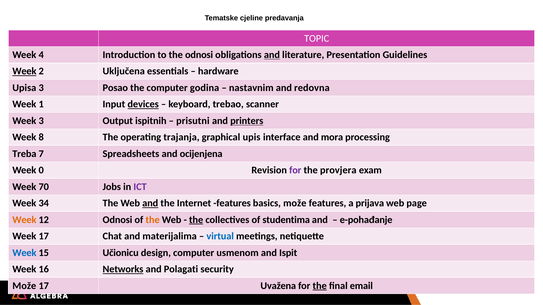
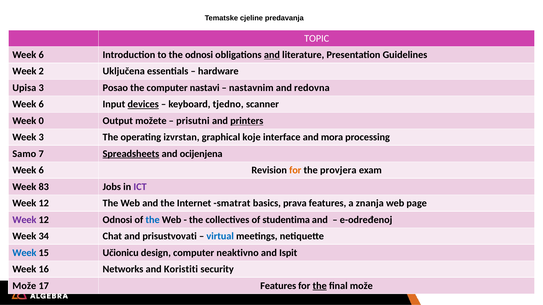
4: 4 -> 6 (41, 55)
Week underline: present -> none (24, 71)
godina: godina -> nastavi (205, 88)
1: 1 -> 6 (41, 104)
trebao: trebao -> tjedno (228, 104)
Week 3: 3 -> 0 (41, 121)
ispitnih: ispitnih -> možete (151, 121)
Week 8: 8 -> 3 (41, 137)
trajanja: trajanja -> izvrstan (181, 137)
upis: upis -> koje (252, 137)
Treba: Treba -> Samo (24, 154)
Spreadsheets underline: none -> present (131, 154)
0: 0 -> 6 (41, 170)
for colour: purple -> orange (295, 170)
70: 70 -> 83 (44, 187)
34: 34 -> 12 (44, 204)
and underline: present -> none (150, 204)
Internet features: features -> smatrat (232, 204)
basics može: može -> prava (295, 204)
prijava: prijava -> znanja (370, 204)
Week colour: orange -> purple (24, 220)
the colour: orange -> blue (153, 220)
the underline: present -> none (196, 220)
e-pohađanje: e-pohađanje -> e-određenoj (366, 220)
Week 17: 17 -> 34 (44, 237)
materijalima: materijalima -> prisustvovati (170, 237)
usmenom: usmenom -> neaktivno (238, 253)
Networks underline: present -> none (123, 270)
Polagati: Polagati -> Koristiti (181, 270)
17 Uvažena: Uvažena -> Features (278, 286)
final email: email -> može (361, 286)
